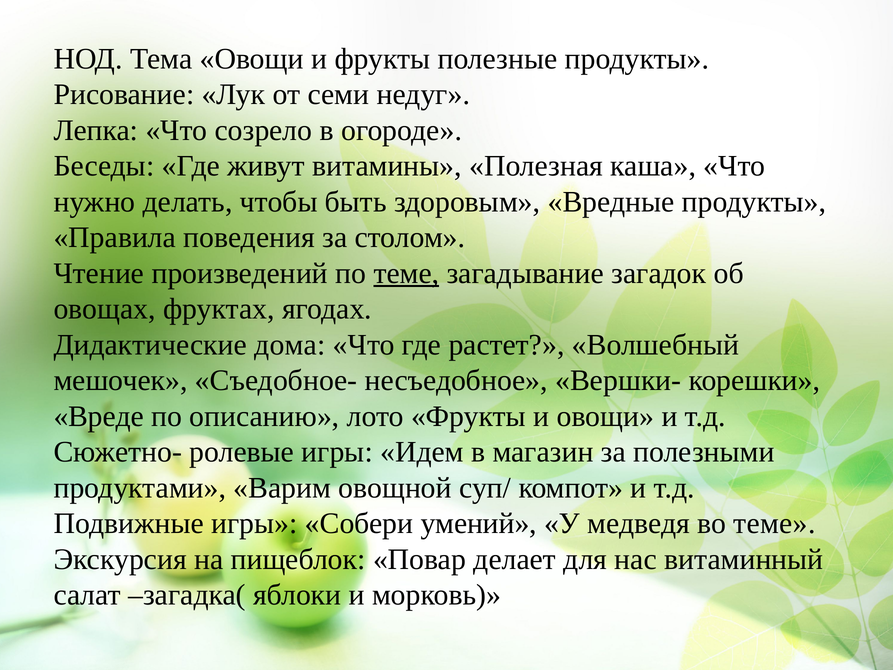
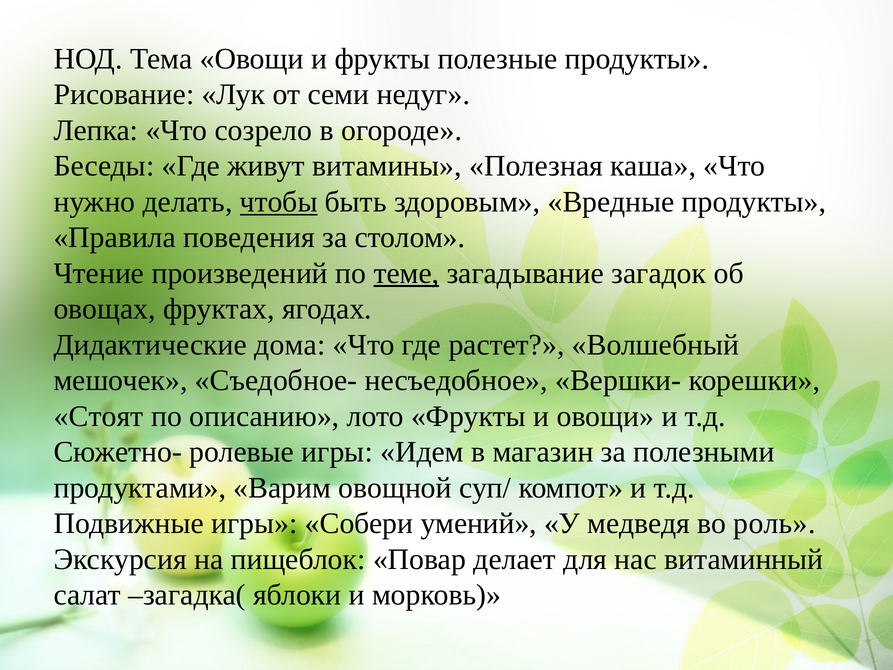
чтобы underline: none -> present (279, 202)
Вреде: Вреде -> Стоят (99, 416)
во теме: теме -> роль (774, 523)
